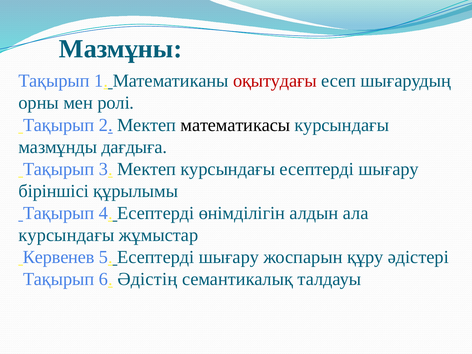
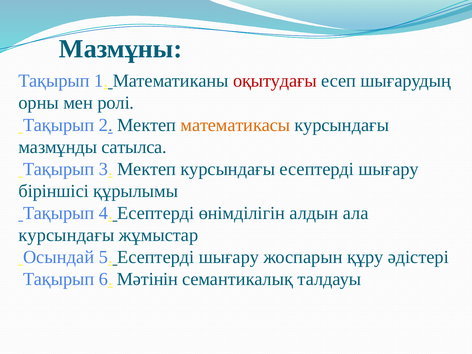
математикасы colour: black -> orange (235, 125)
дағдыға: дағдыға -> сатылса (134, 147)
Кервенев: Кервенев -> Осындай (59, 257)
Әдістің: Әдістің -> Мәтінін (147, 279)
